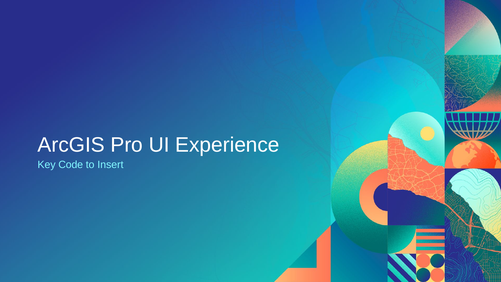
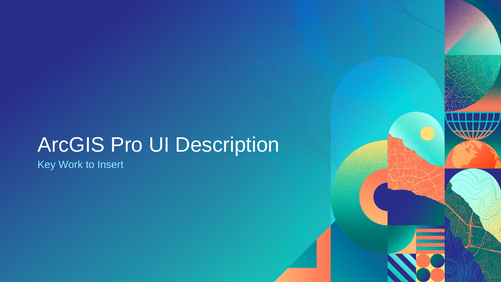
Experience: Experience -> Description (227, 145)
Code: Code -> Work (71, 165)
